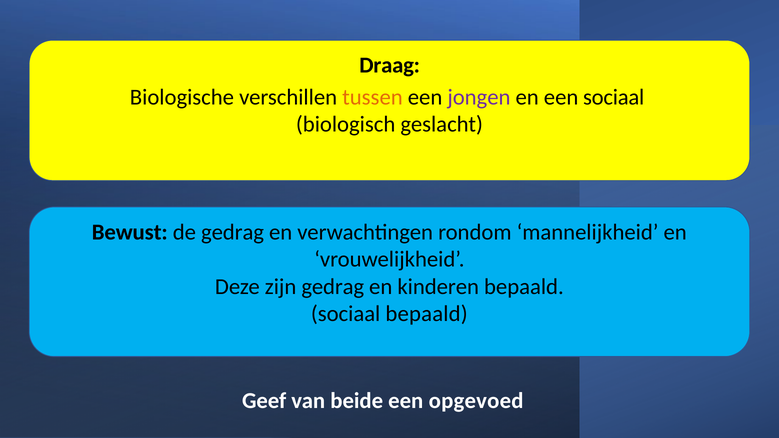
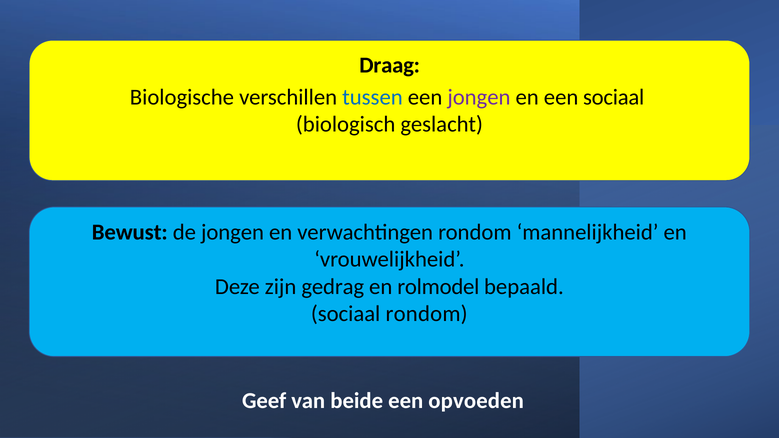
tussen colour: orange -> blue (372, 97)
de gedrag: gedrag -> jongen (233, 232)
kinderen: kinderen -> rolmodel (438, 287)
sociaal bepaald: bepaald -> rondom (427, 314)
opgevoed: opgevoed -> opvoeden (476, 401)
